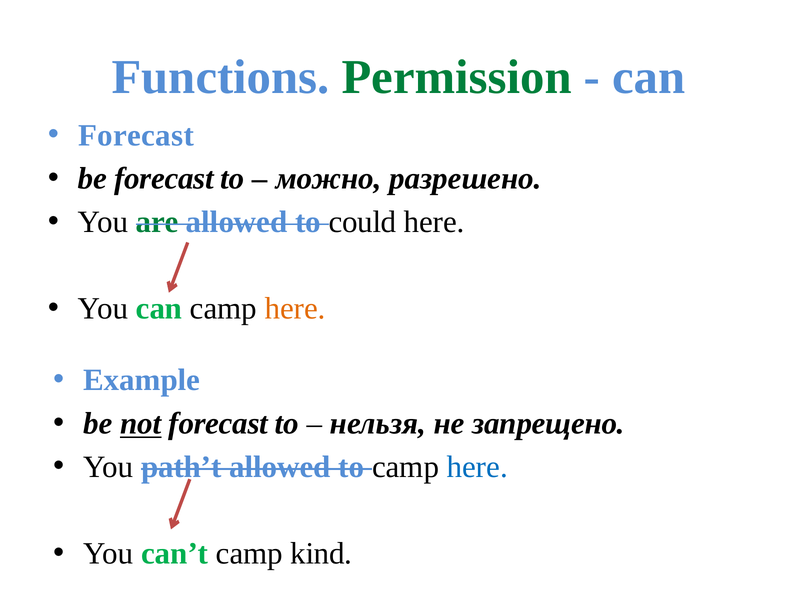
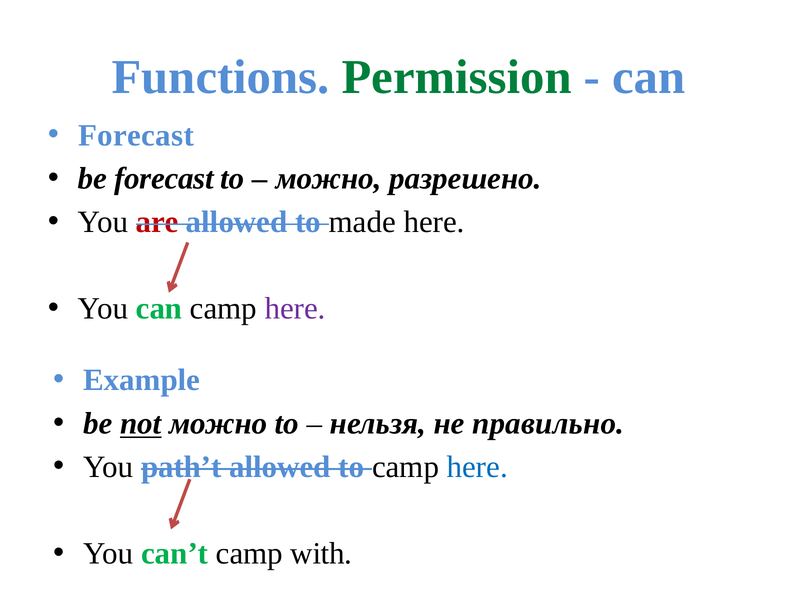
are colour: green -> red (157, 222)
could: could -> made (362, 222)
here colour: orange -> purple (295, 309)
not forecast: forecast -> можно (218, 424)
запрещено: запрещено -> правильно (548, 424)
kind: kind -> with (321, 554)
